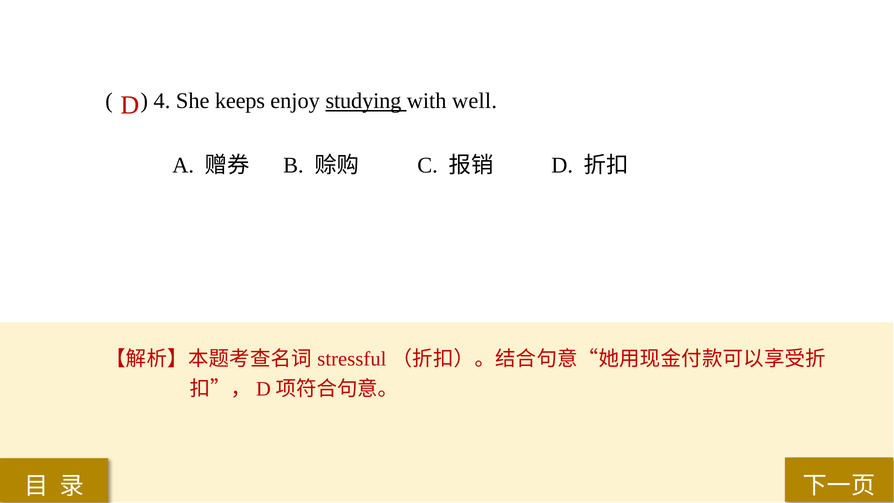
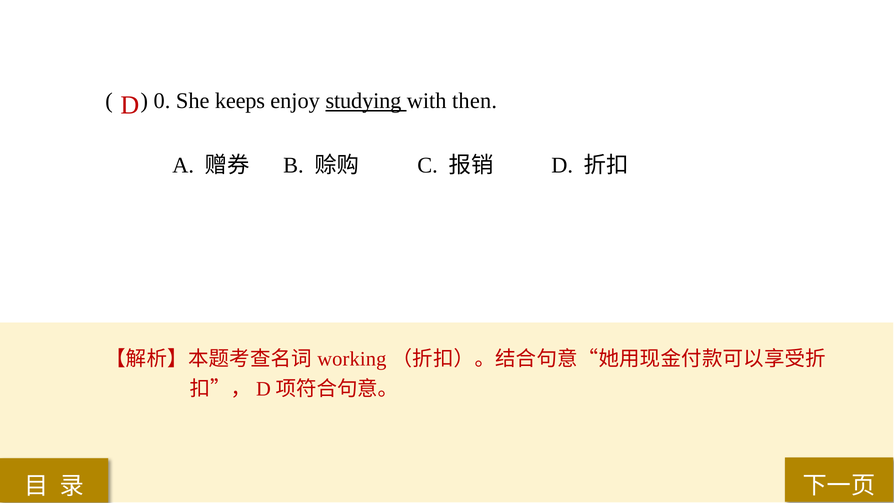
4: 4 -> 0 (162, 101)
well: well -> then (475, 101)
stressful: stressful -> working (352, 359)
